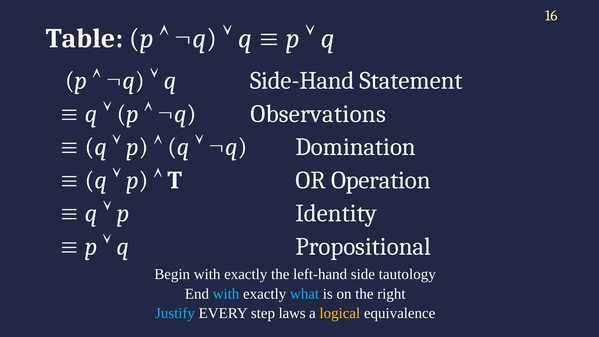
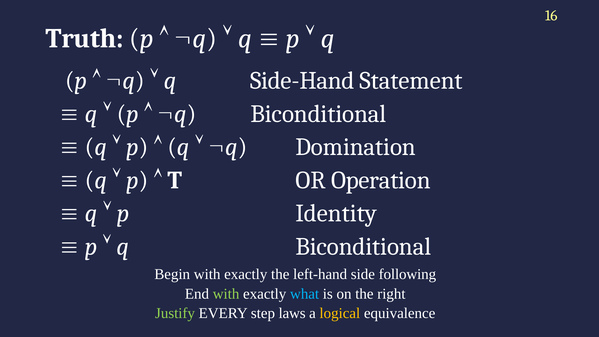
Table: Table -> Truth (85, 38)
Observations: Observations -> Biconditional (318, 114)
Propositional: Propositional -> Biconditional (363, 247)
tautology: tautology -> following (407, 274)
with colour: light blue -> light green (226, 294)
Justify colour: light blue -> light green (175, 313)
